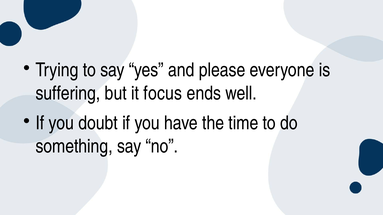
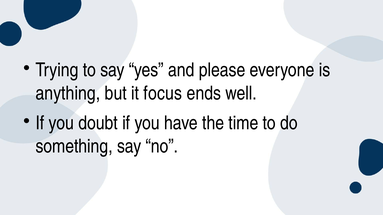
suffering: suffering -> anything (68, 93)
